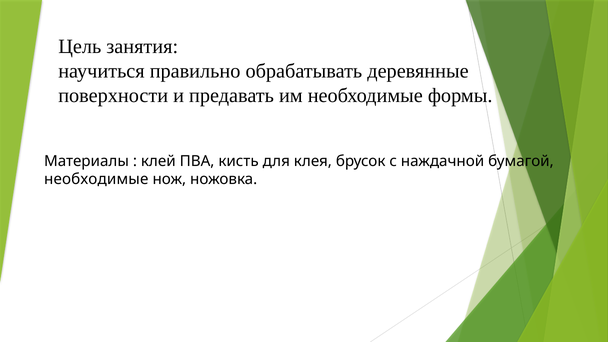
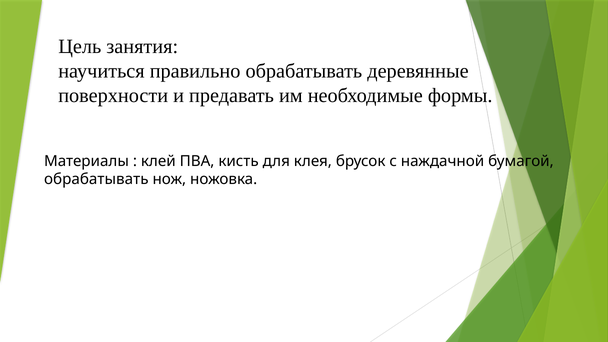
необходимые: необходимые -> обрабатывать (96, 179)
